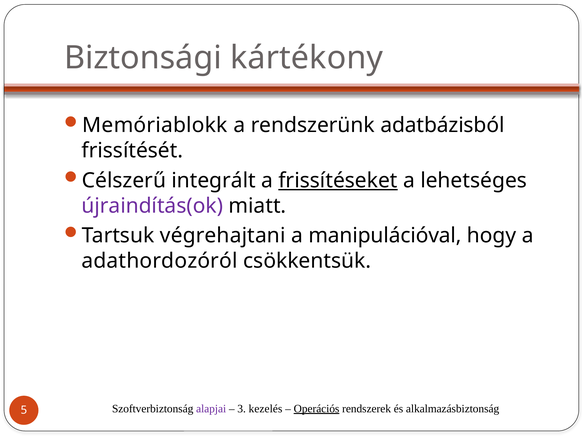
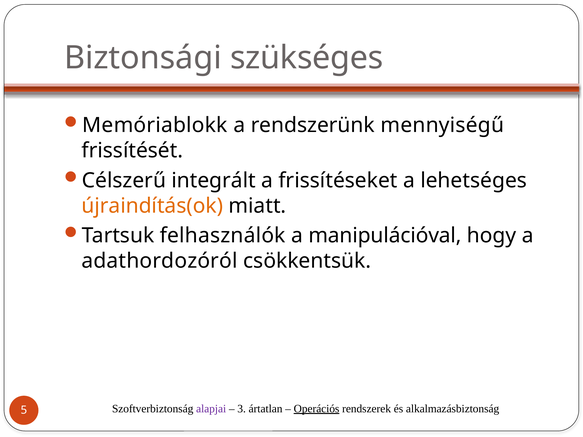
kártékony: kártékony -> szükséges (307, 58)
adatbázisból: adatbázisból -> mennyiségű (442, 125)
frissítéseket underline: present -> none (338, 181)
újraindítás(ok colour: purple -> orange (152, 206)
végrehajtani: végrehajtani -> felhasználók (223, 236)
kezelés: kezelés -> ártatlan (266, 409)
